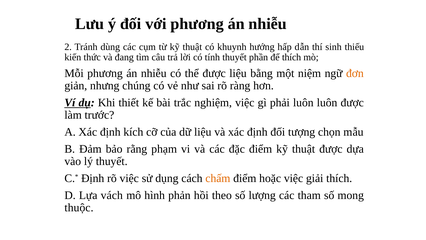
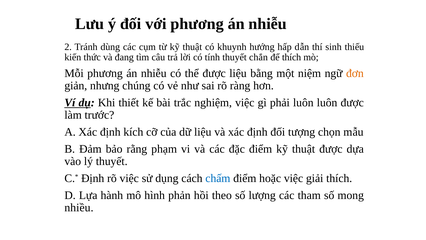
phần: phần -> chắn (259, 57)
chấm colour: orange -> blue (218, 178)
vách: vách -> hành (112, 195)
thuộc: thuộc -> nhiều (79, 207)
